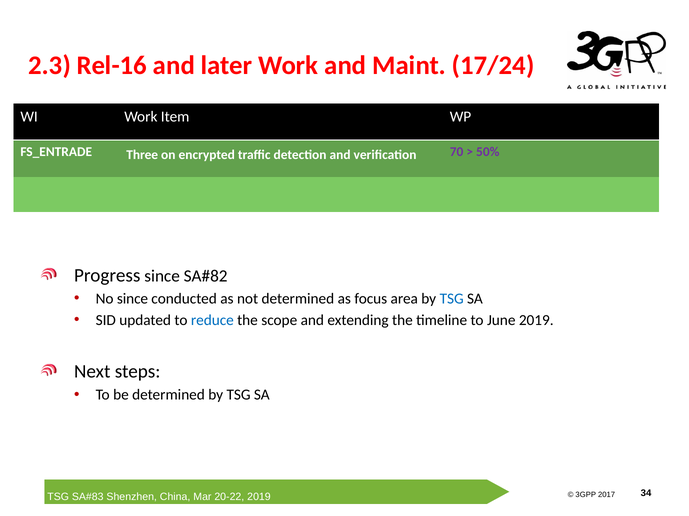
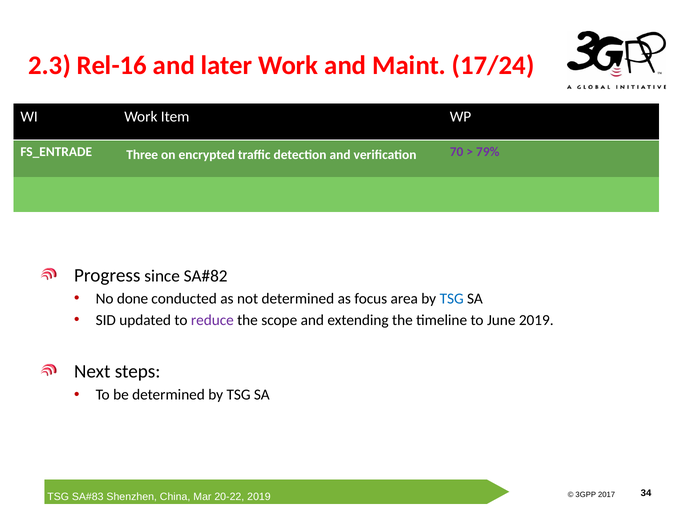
50%: 50% -> 79% (488, 152)
No since: since -> done (133, 299)
reduce colour: blue -> purple (212, 320)
